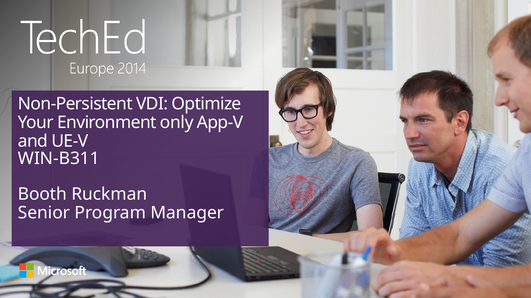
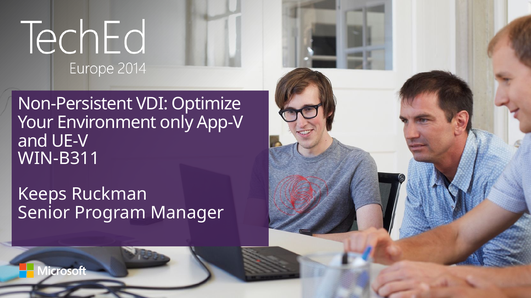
Booth: Booth -> Keeps (42, 195)
